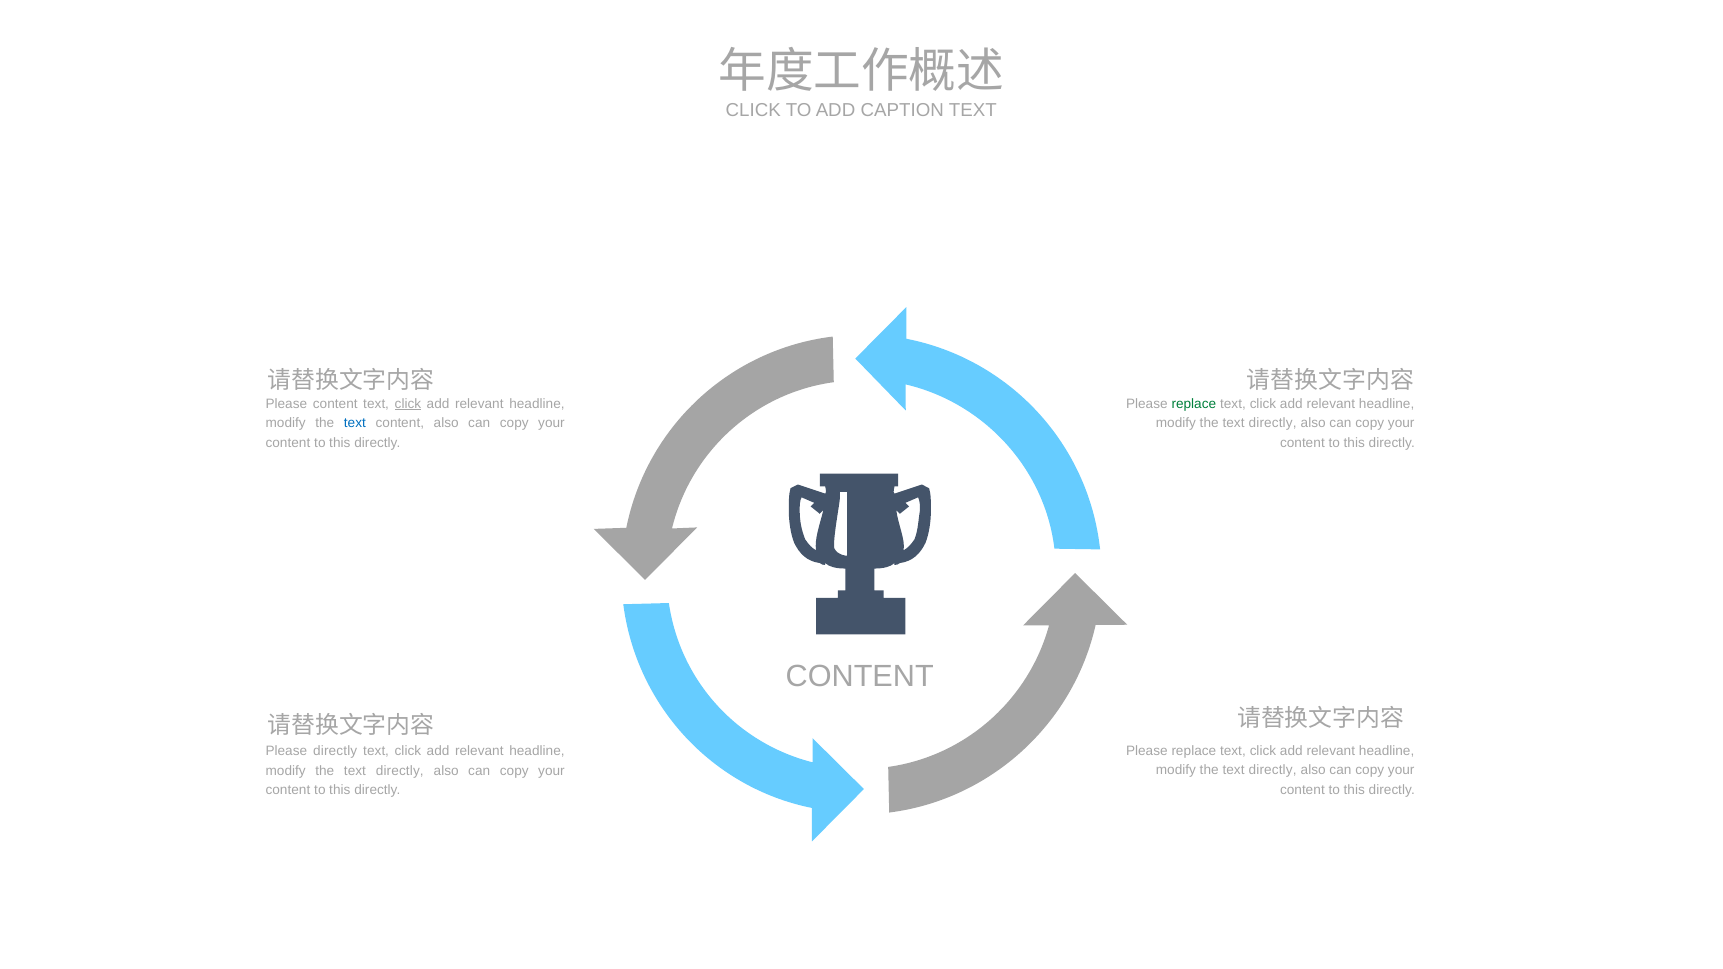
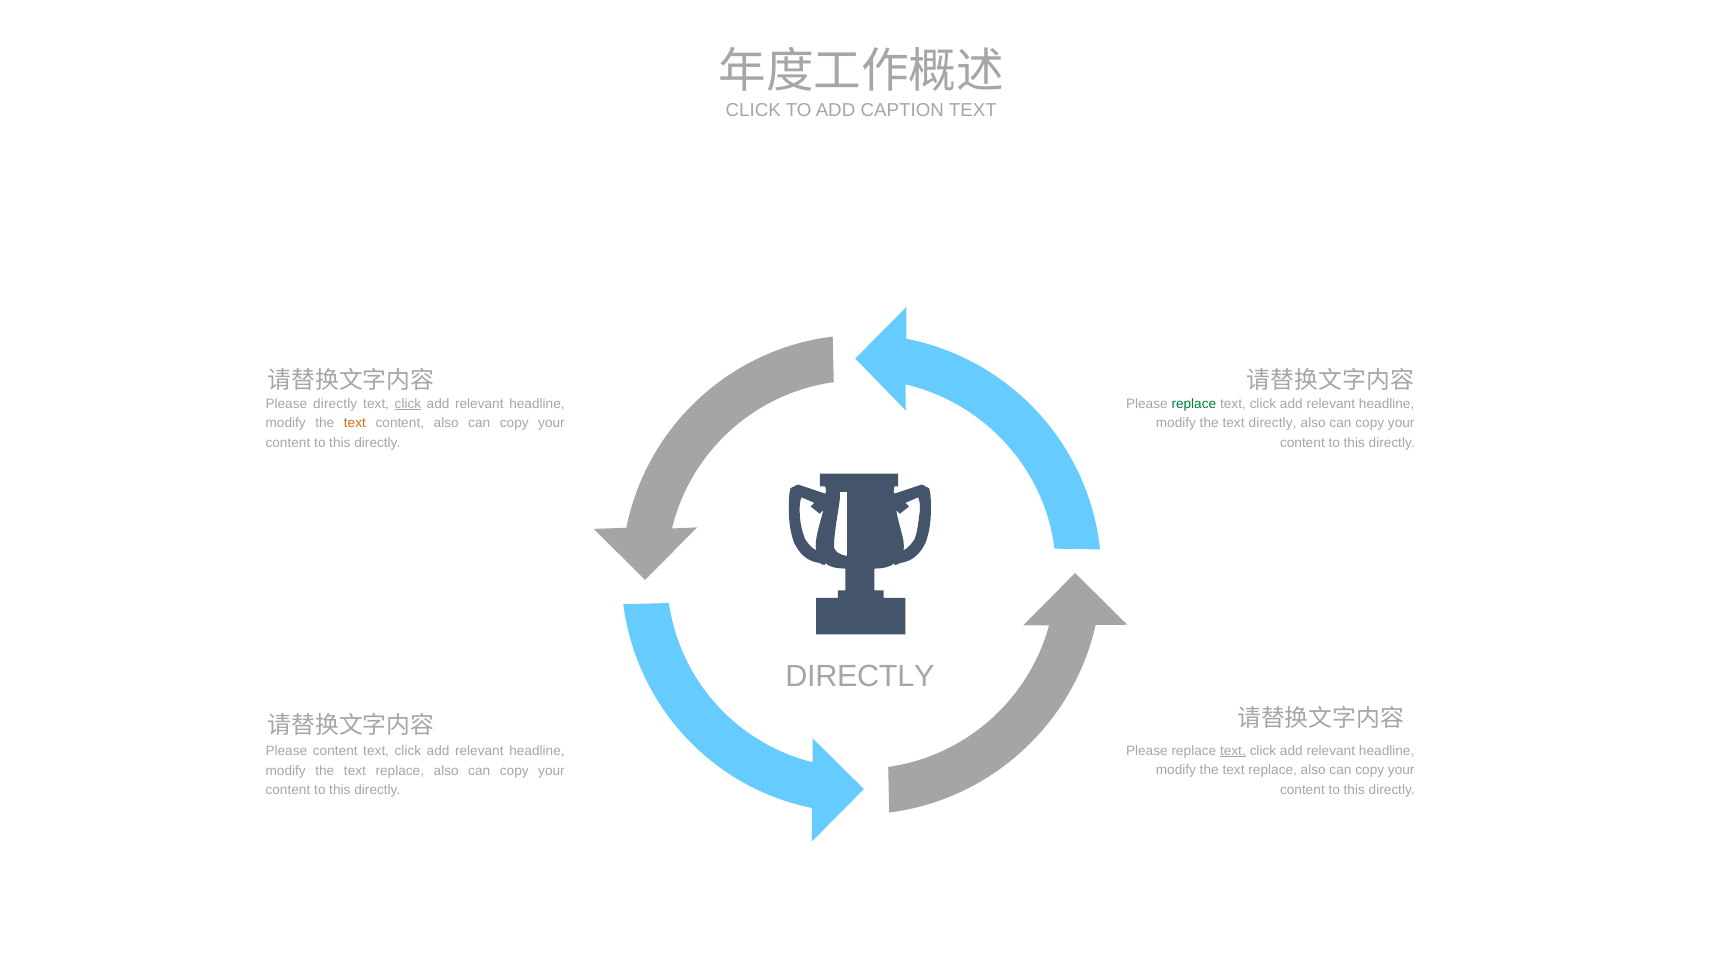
Please content: content -> directly (335, 404)
text colour: blue -> orange (355, 423)
CONTENT: CONTENT -> DIRECTLY (860, 676)
text underline: none -> present (1233, 751)
Please directly: directly -> content (335, 751)
directly: directly -> replace (1273, 770)
directly: directly -> replace (400, 771)
